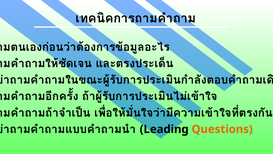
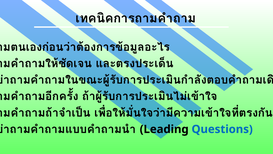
Questions colour: orange -> blue (222, 129)
